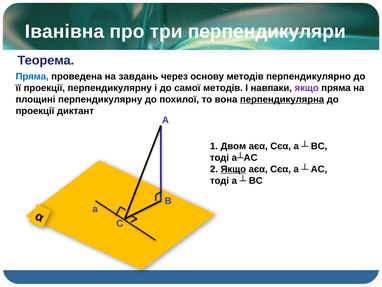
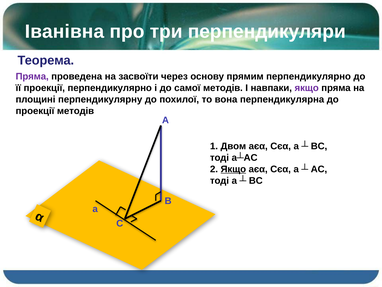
Пряма colour: blue -> purple (32, 76)
завдань: завдань -> засвоїти (138, 76)
основу методів: методів -> прямим (245, 76)
проекції перпендикулярну: перпендикулярну -> перпендикулярно (110, 88)
перпендикулярна underline: present -> none (282, 99)
проекції диктант: диктант -> методів (75, 111)
